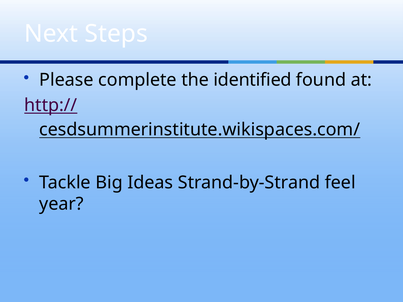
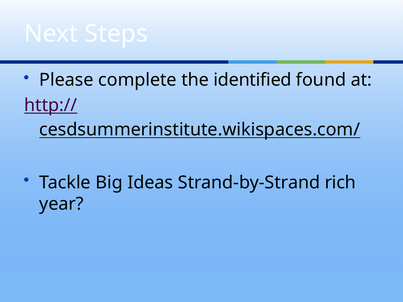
feel: feel -> rich (340, 183)
